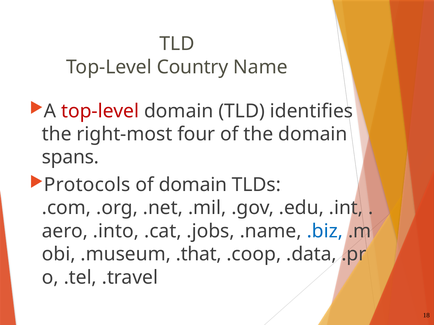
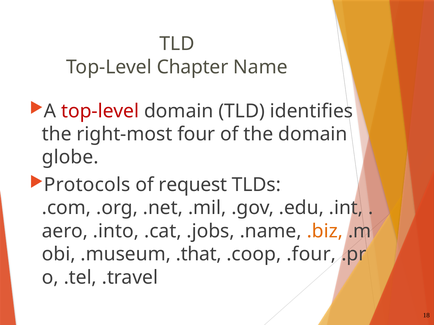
Country: Country -> Chapter (193, 67)
spans: spans -> globe (70, 157)
of domain: domain -> request (193, 185)
.biz colour: blue -> orange (325, 231)
.data: .data -> .four (311, 255)
